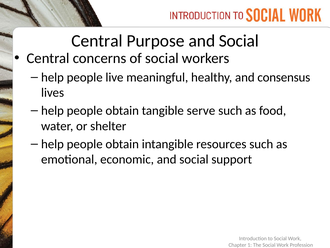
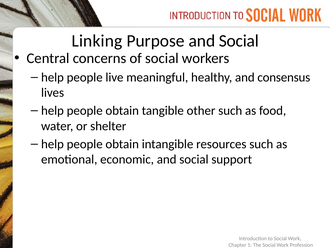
Central: Central -> Linking (97, 41)
serve: serve -> other (201, 110)
